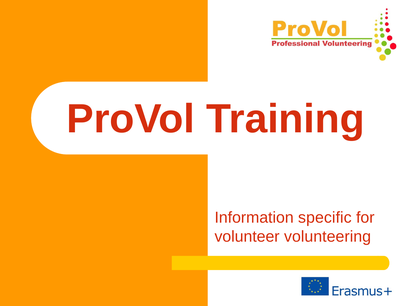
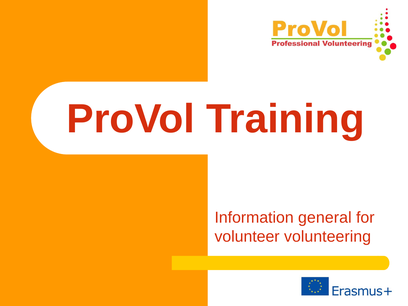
specific: specific -> general (325, 218)
